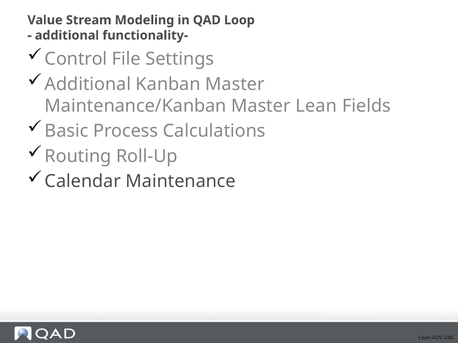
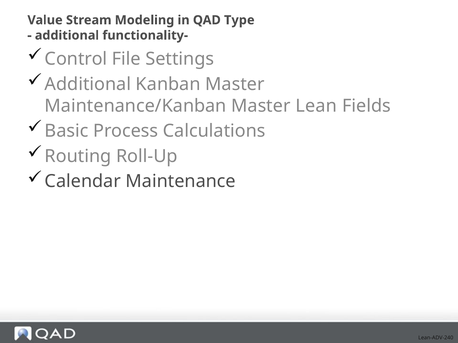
Loop: Loop -> Type (239, 20)
